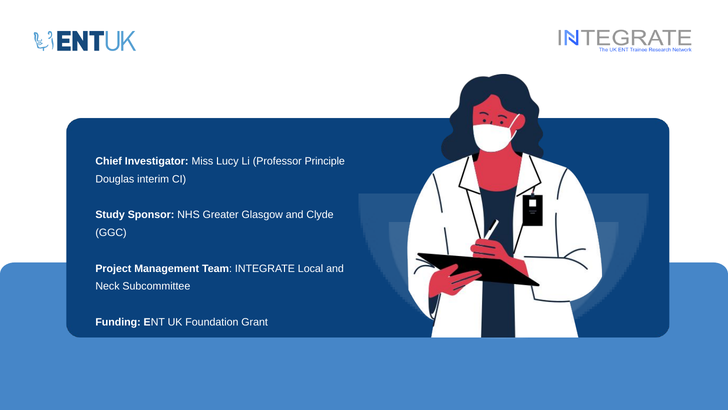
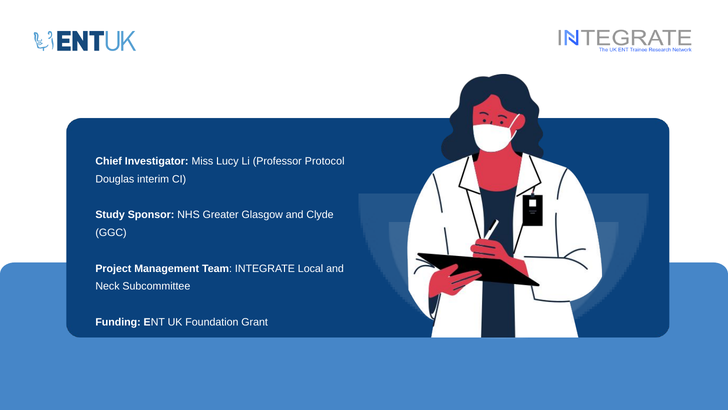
Principle: Principle -> Protocol (325, 161)
